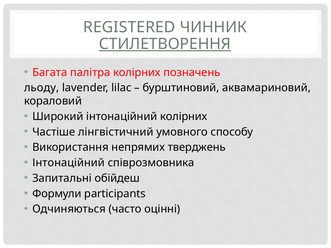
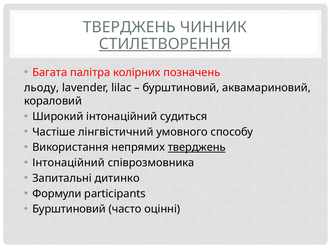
REGISTERED: REGISTERED -> ТВЕРДЖЕНЬ (129, 27)
інтонаційний колірних: колірних -> судиться (184, 117)
тверджень underline: none -> present (197, 147)
обійдеш: обійдеш -> дитинко (117, 178)
Одчиняються: Одчиняються -> Бурштиновий (69, 209)
